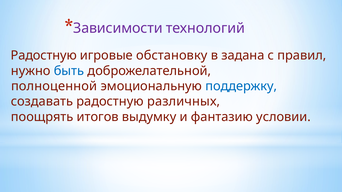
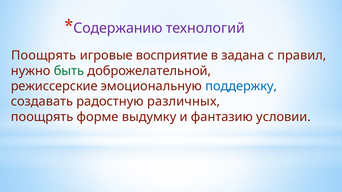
Зависимости: Зависимости -> Содержанию (118, 28)
Радостную: Радостную -> Поощрять (44, 56)
обстановку: обстановку -> восприятие (172, 56)
быть colour: blue -> green (69, 71)
полноценной: полноценной -> режиссерские (54, 86)
итогов: итогов -> форме (98, 117)
